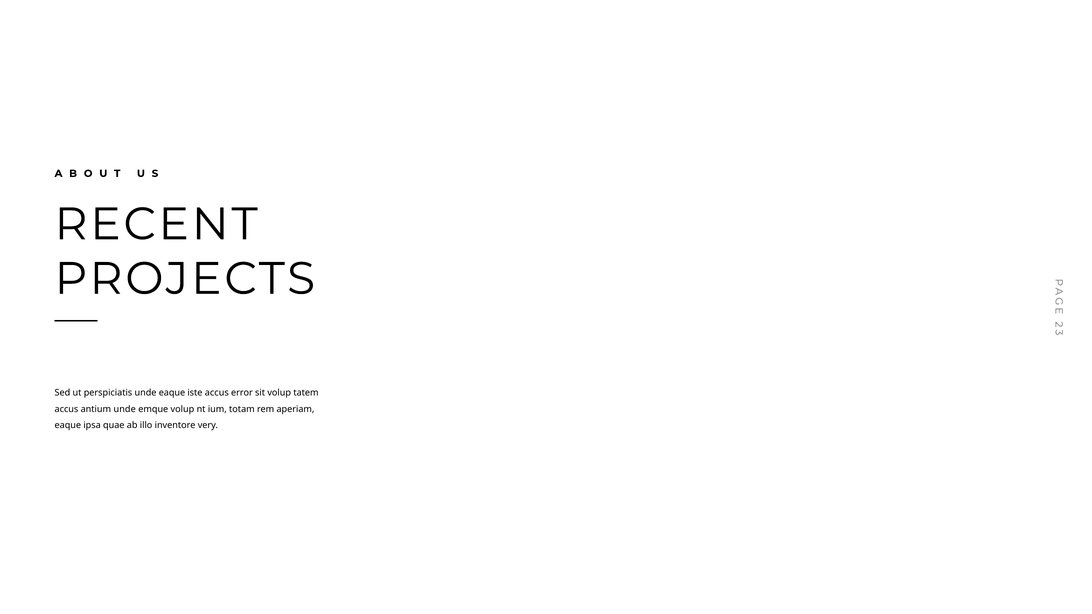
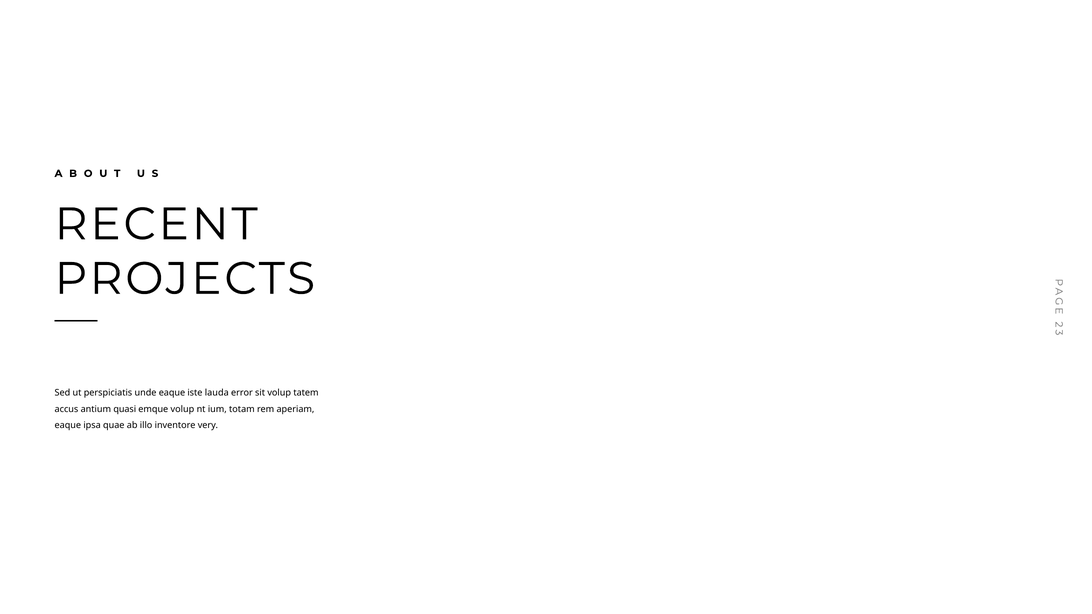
iste accus: accus -> lauda (217, 393)
antium unde: unde -> quasi (125, 409)
